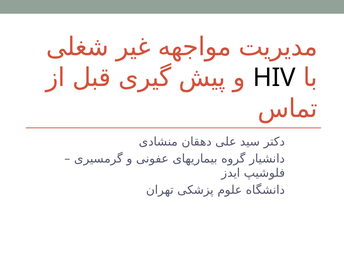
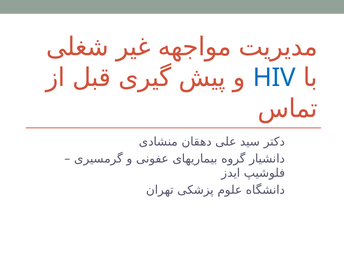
HIV colour: black -> blue (274, 78)
